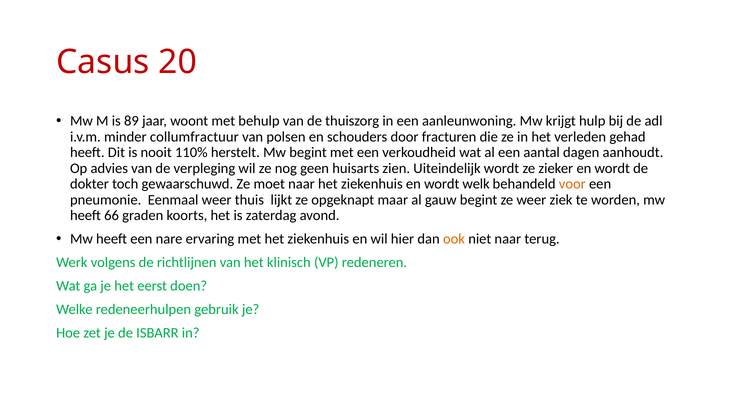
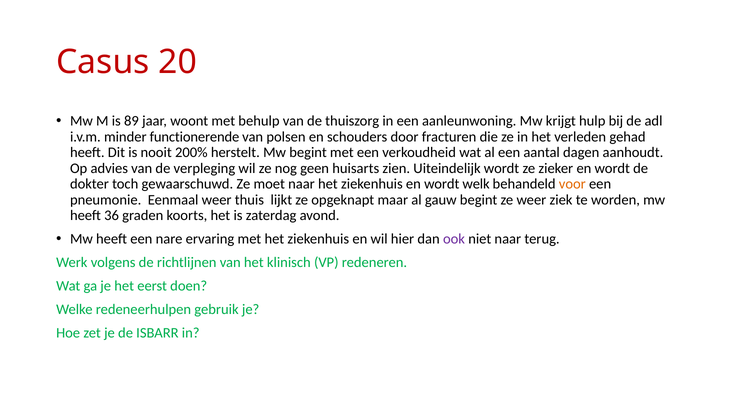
collumfractuur: collumfractuur -> functionerende (194, 137)
110%: 110% -> 200% (191, 152)
66: 66 -> 36 (112, 215)
ook colour: orange -> purple (454, 239)
